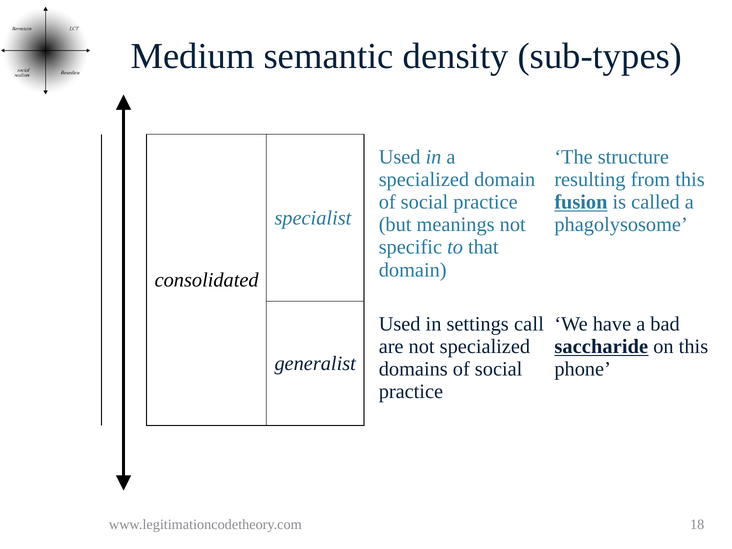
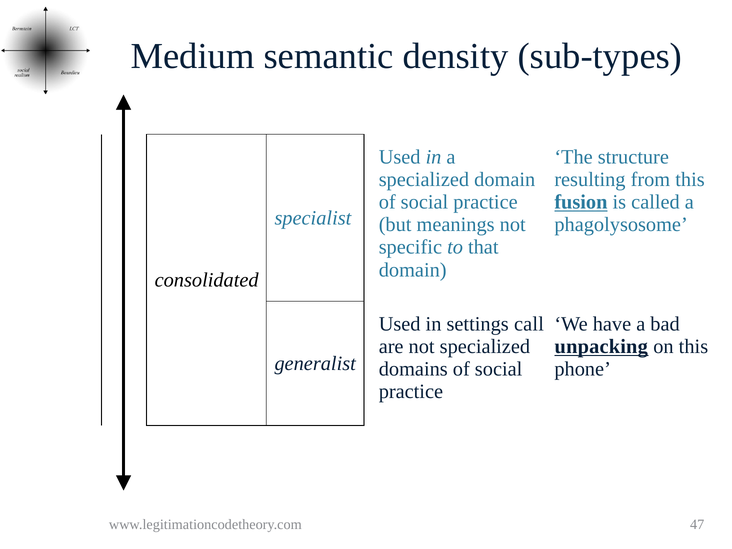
saccharide: saccharide -> unpacking (601, 347)
18: 18 -> 47 (697, 524)
